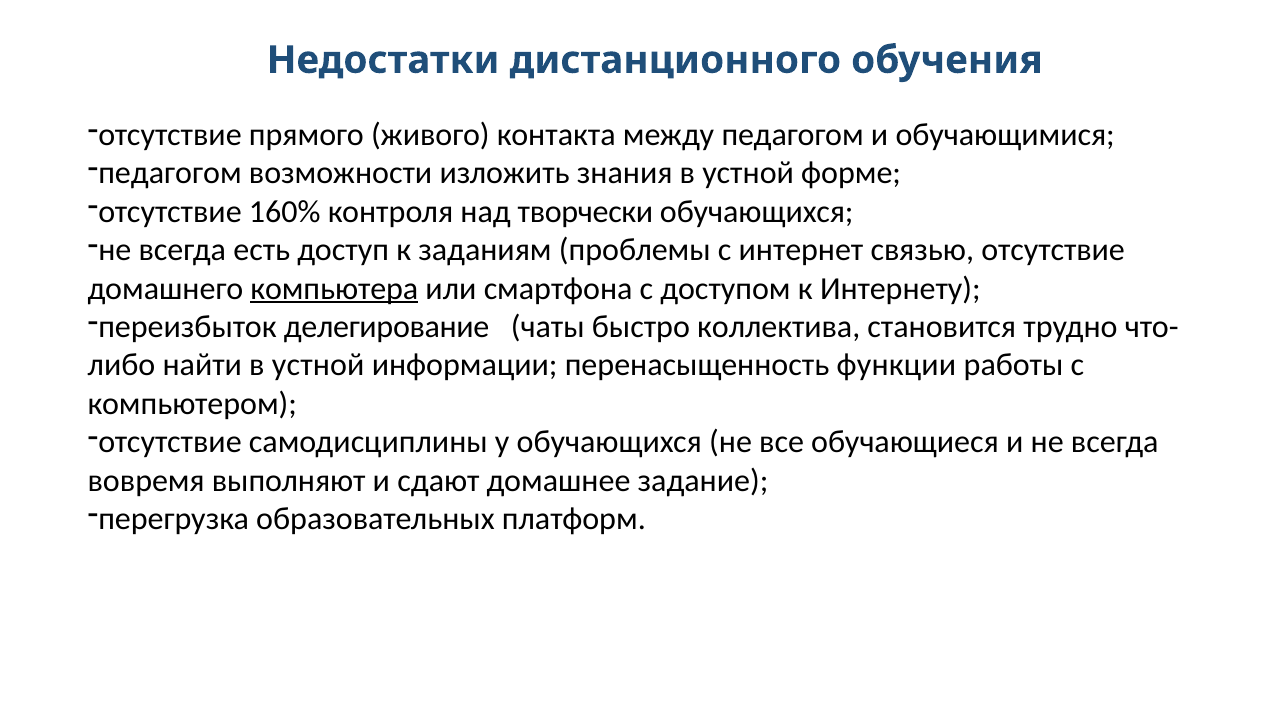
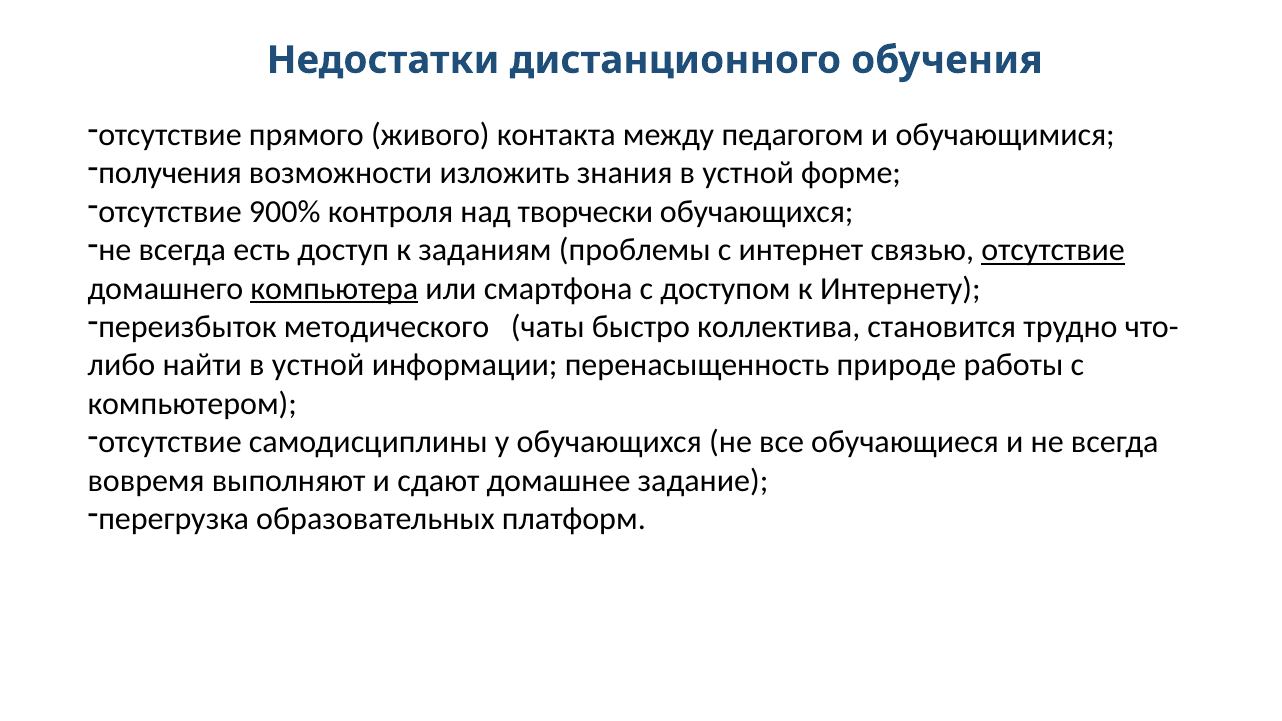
педагогом: педагогом -> получения (170, 173)
160%: 160% -> 900% (285, 212)
отсутствие underline: none -> present (1053, 250)
делегирование: делегирование -> методического (387, 327)
функции: функции -> природе (896, 365)
